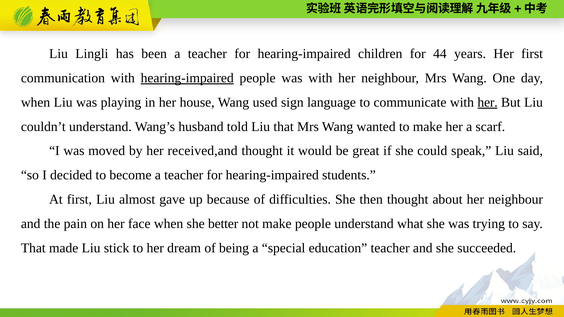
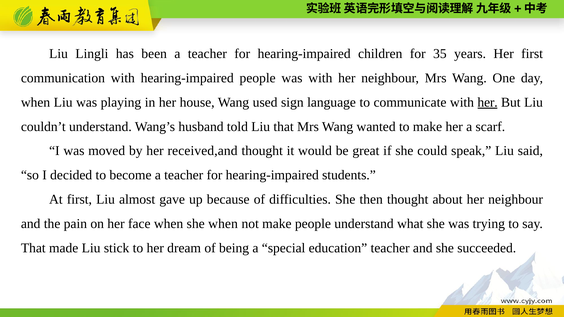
44: 44 -> 35 (440, 54)
hearing-impaired underline: present -> none (187, 78)
she better: better -> when (223, 224)
